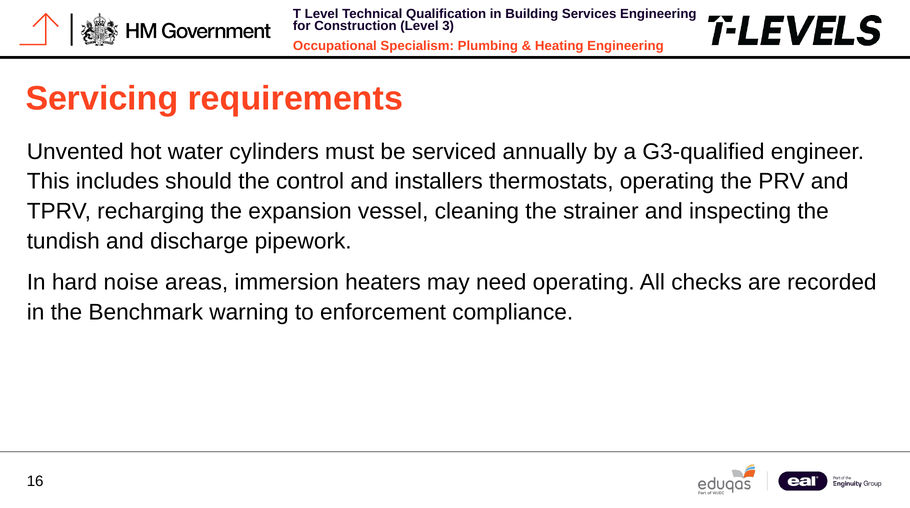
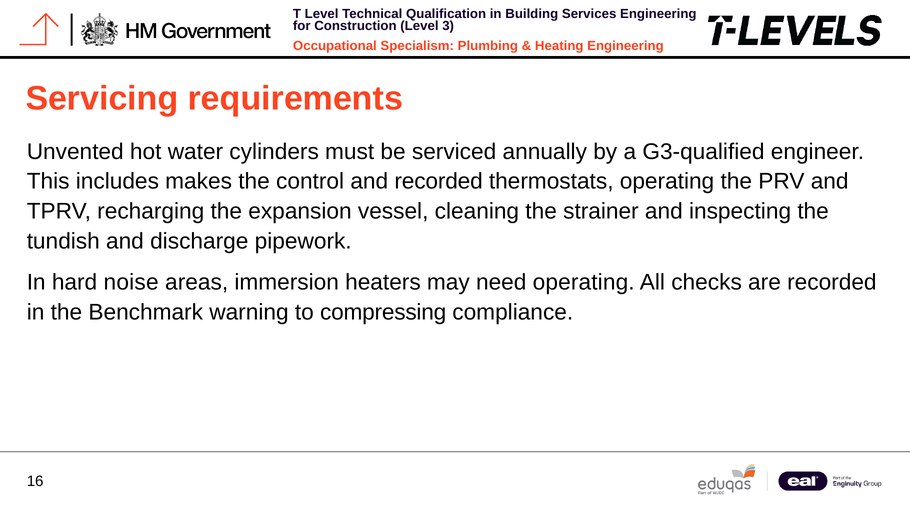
should: should -> makes (199, 182)
and installers: installers -> recorded (439, 182)
enforcement: enforcement -> compressing (383, 313)
